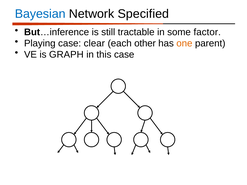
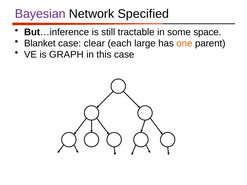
Bayesian colour: blue -> purple (40, 14)
factor: factor -> space (207, 32)
Playing: Playing -> Blanket (40, 43)
other: other -> large (145, 43)
